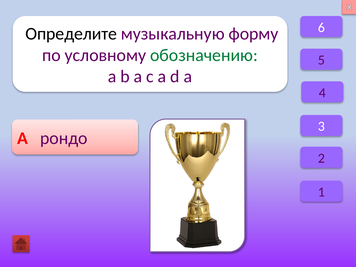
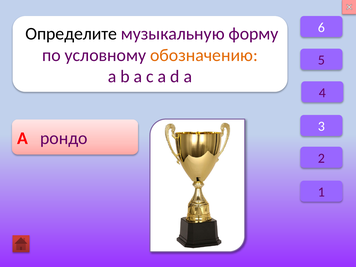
обозначению colour: green -> orange (204, 55)
